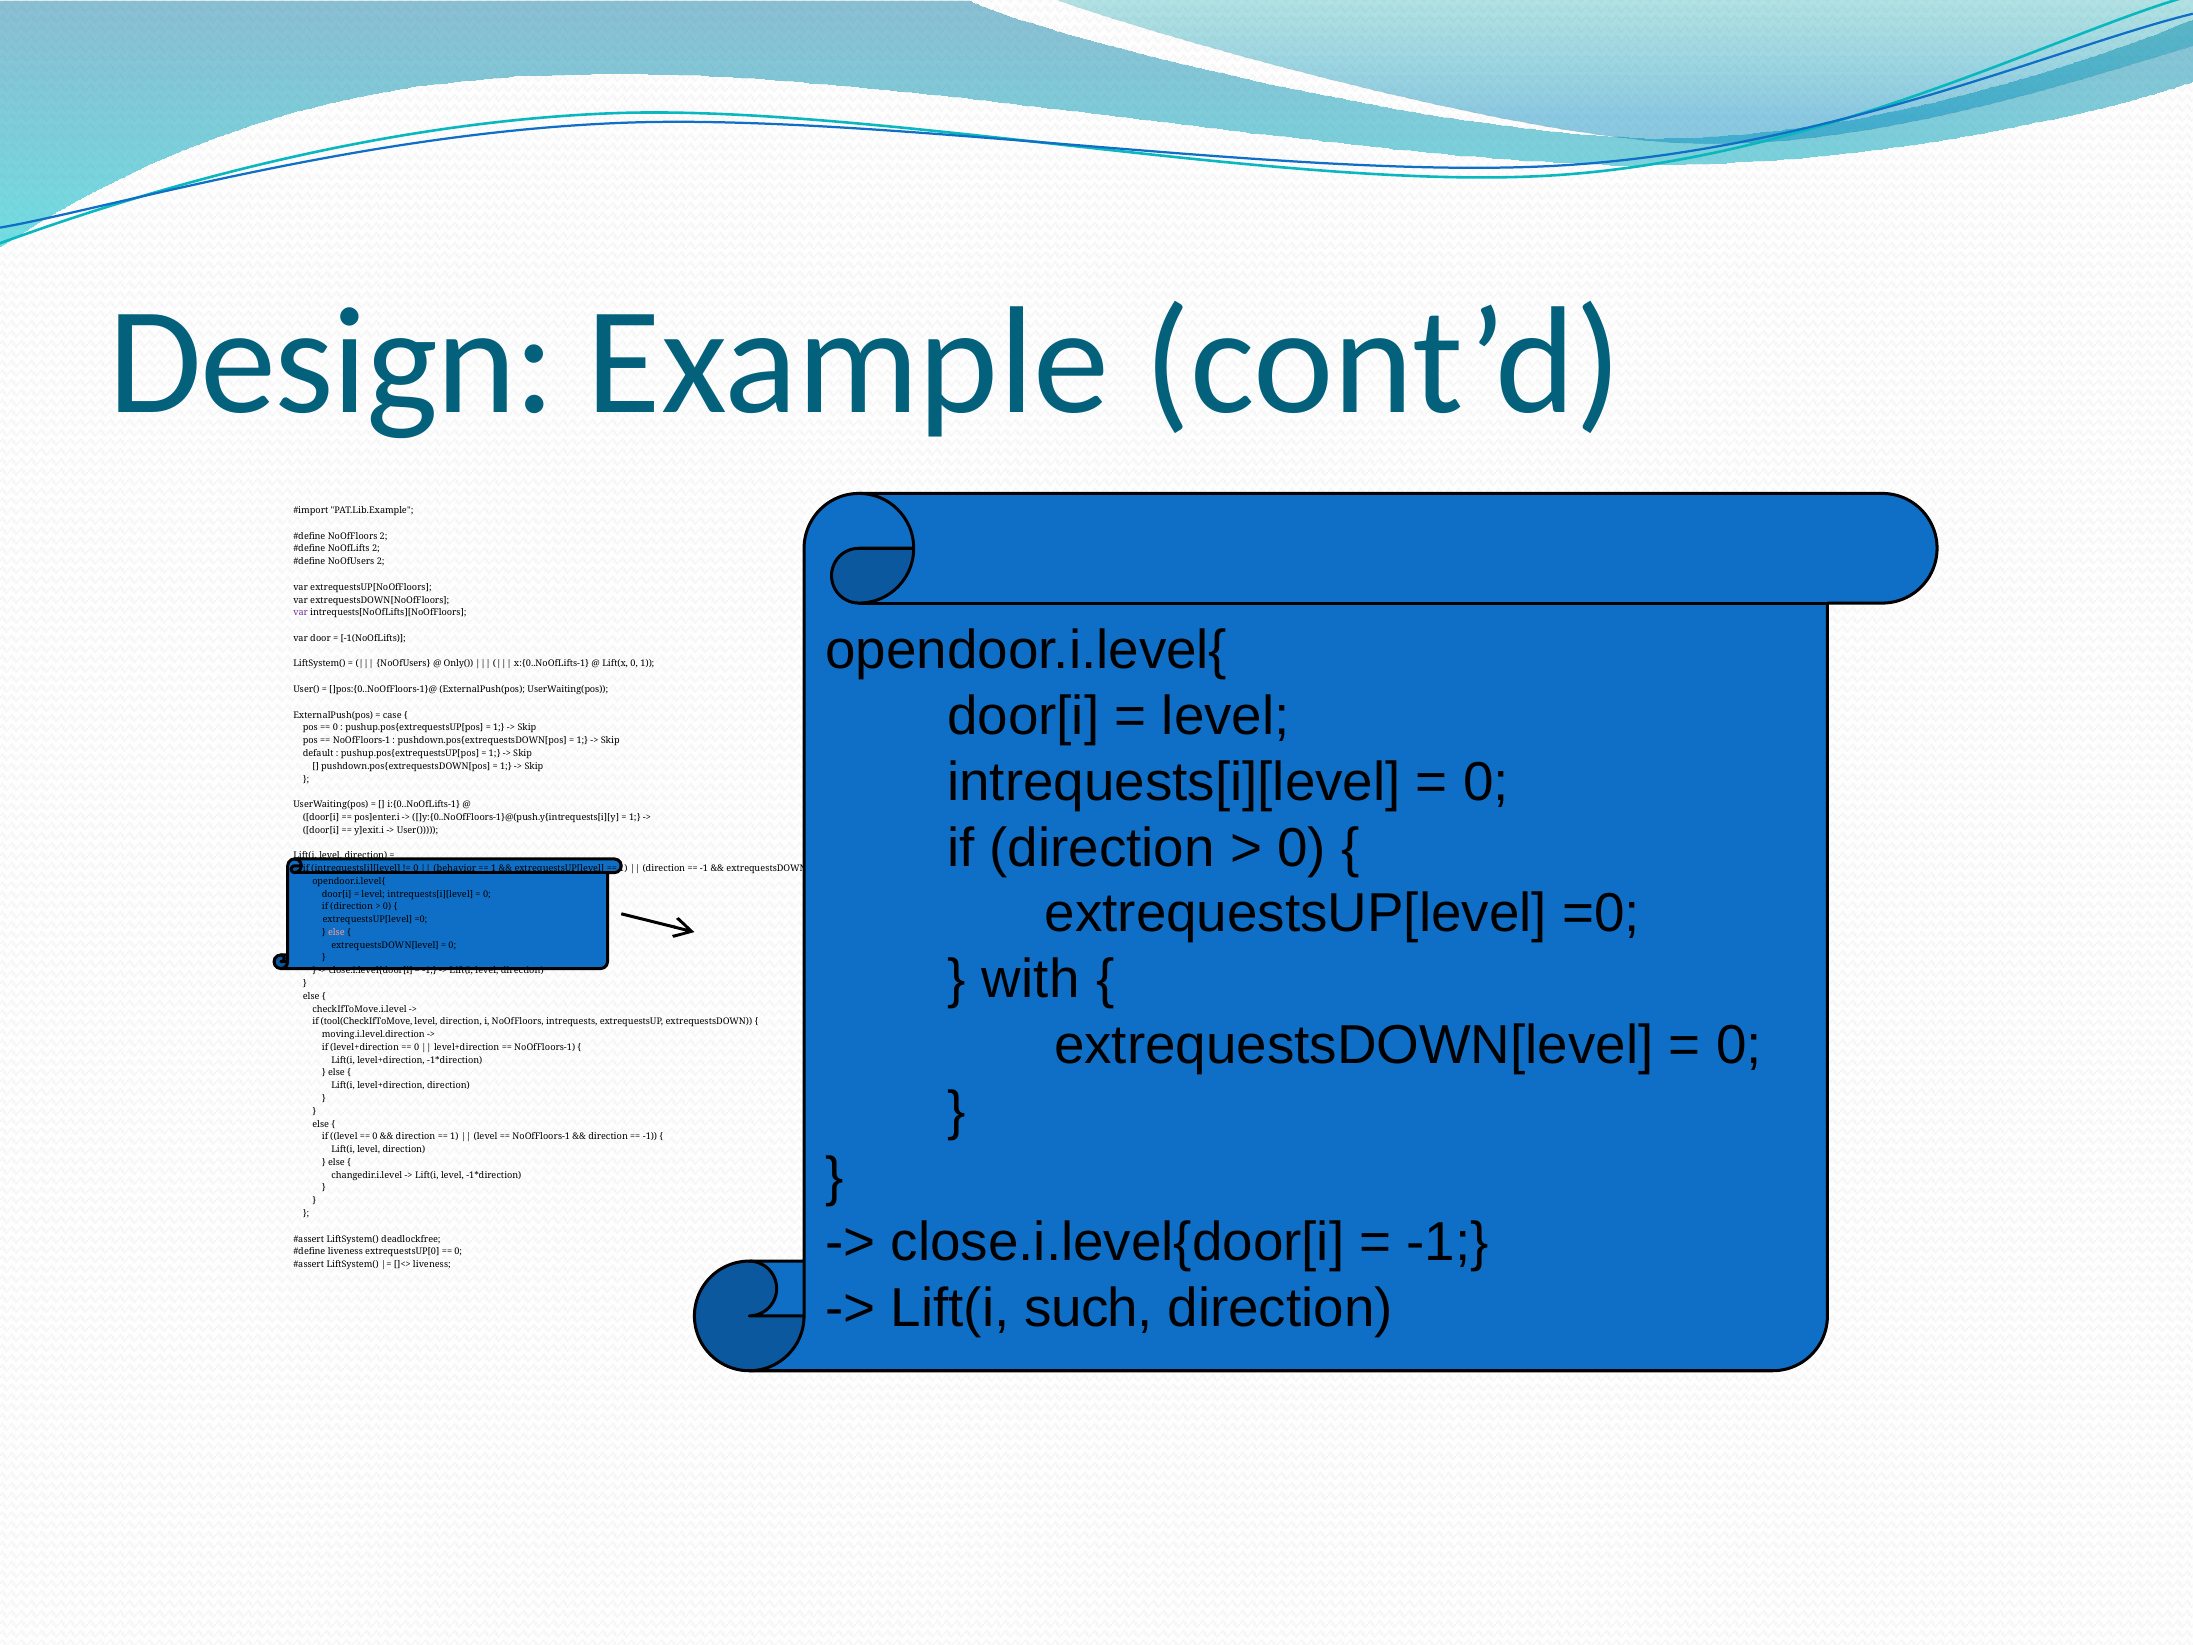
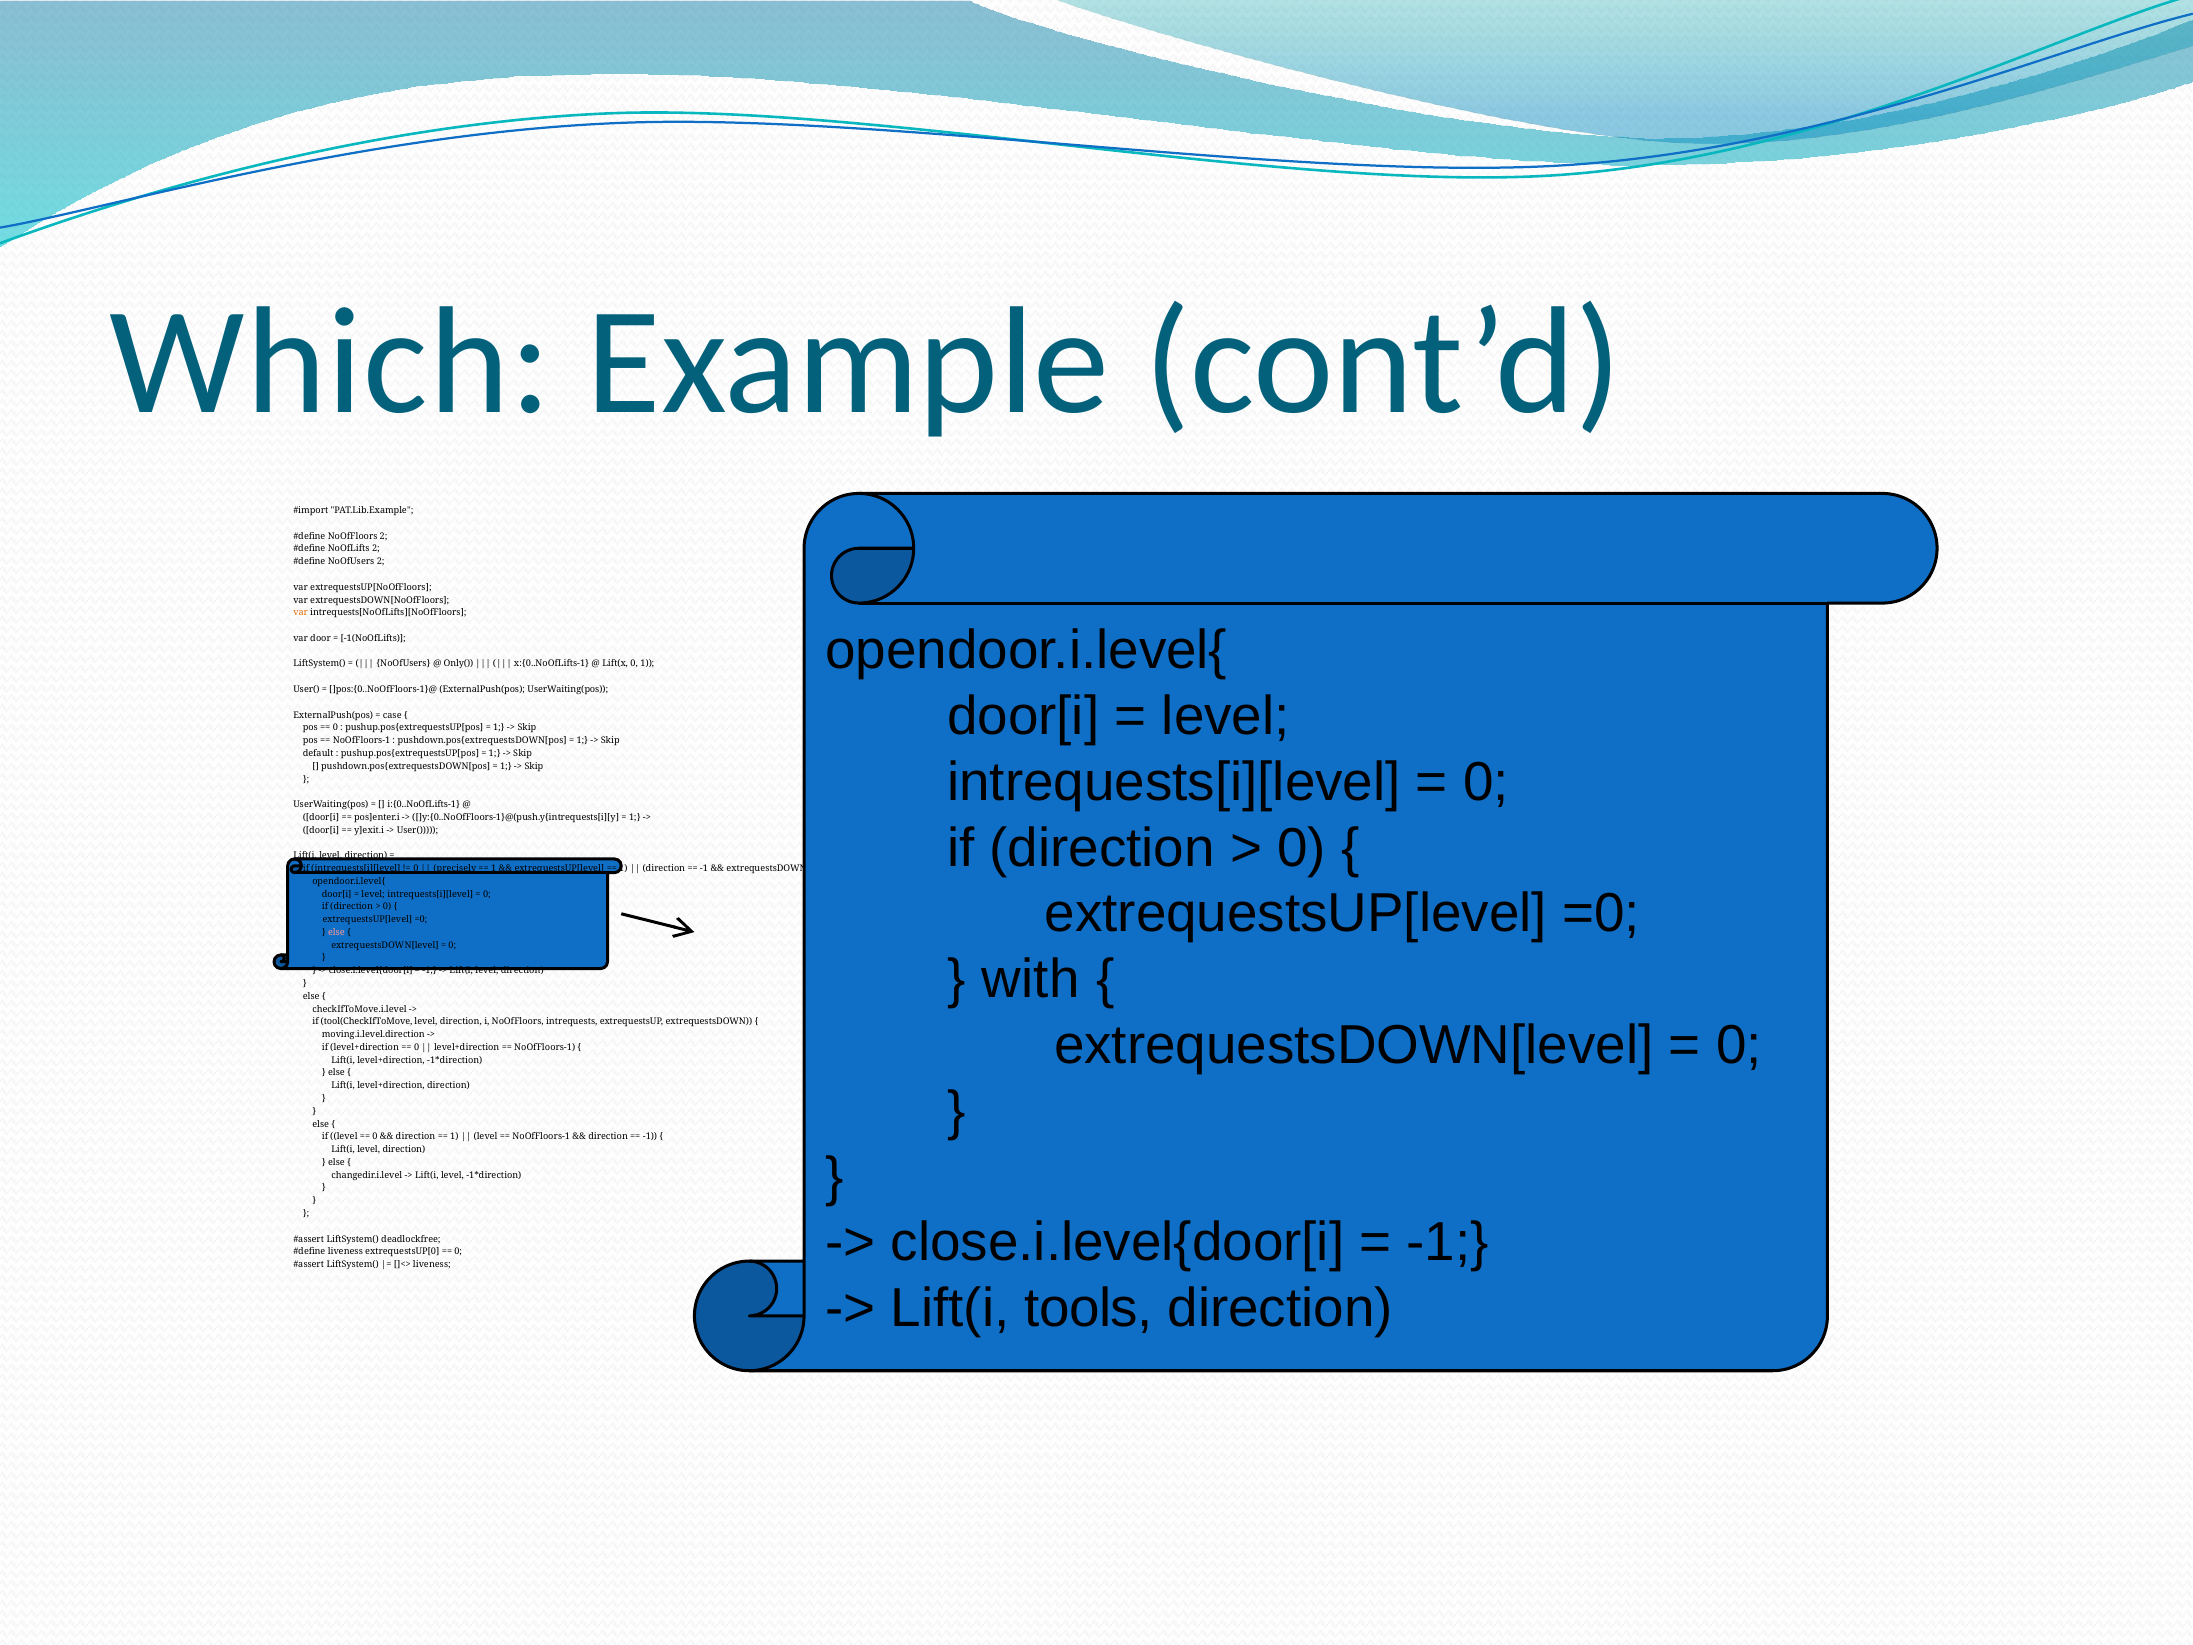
Design: Design -> Which (330, 362)
var colour: purple -> orange (301, 613)
behavior: behavior -> precisely (455, 868)
such: such -> tools (1089, 1308)
